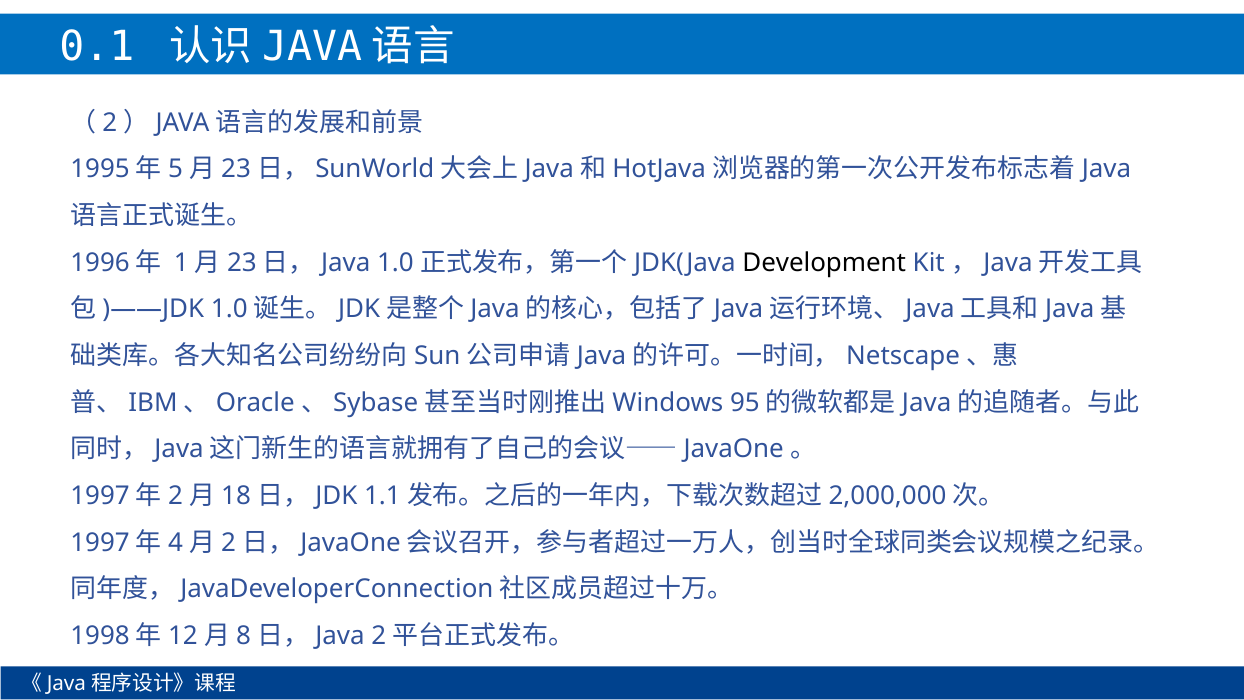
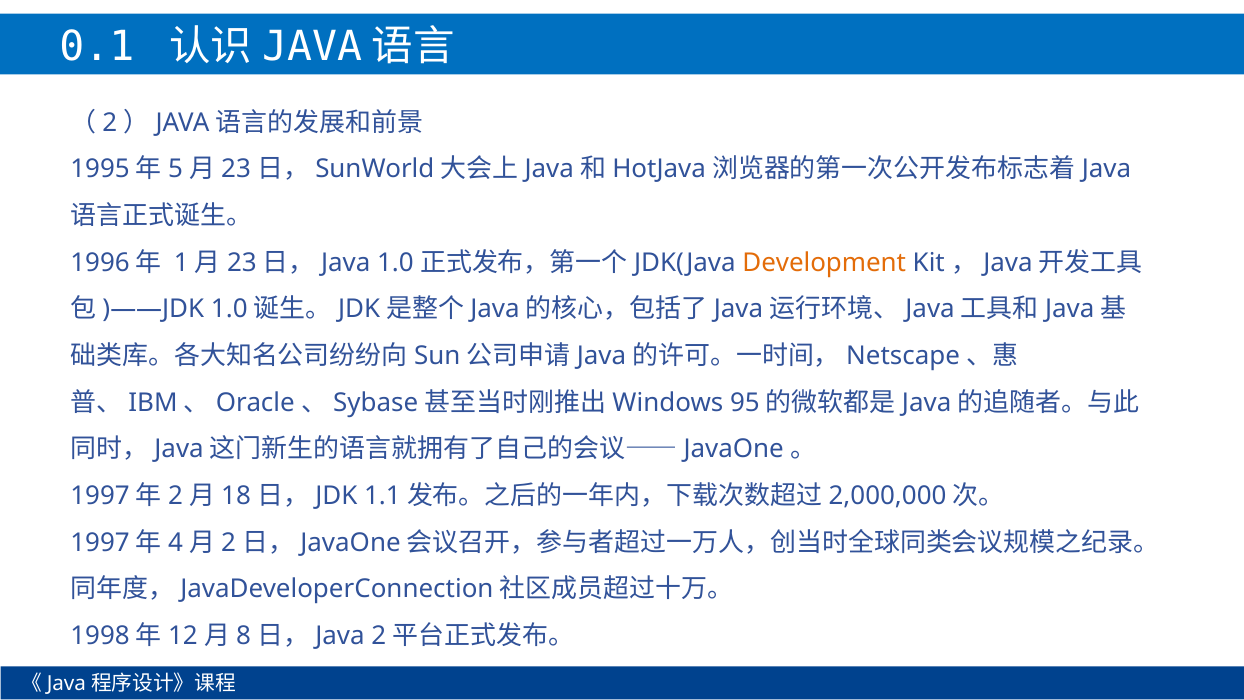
Development colour: black -> orange (824, 262)
